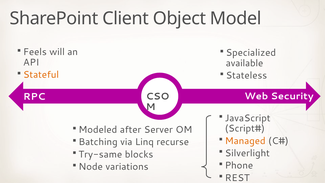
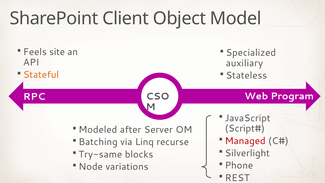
will: will -> site (57, 52)
available: available -> auxiliary (244, 63)
Security: Security -> Program (292, 96)
Managed colour: orange -> red (245, 141)
